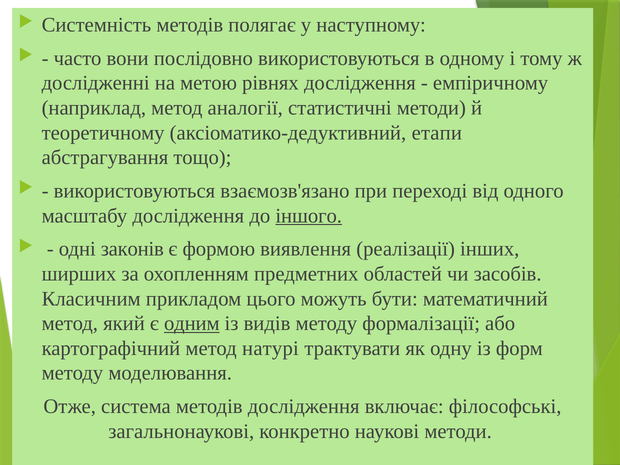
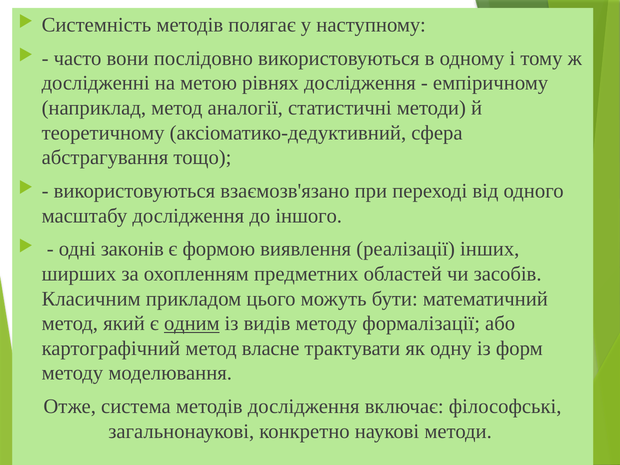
етапи: етапи -> сфера (437, 133)
іншого underline: present -> none (309, 216)
натурі: натурі -> власне (271, 348)
